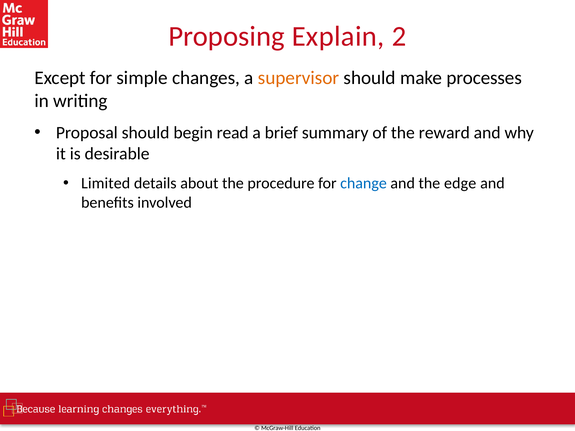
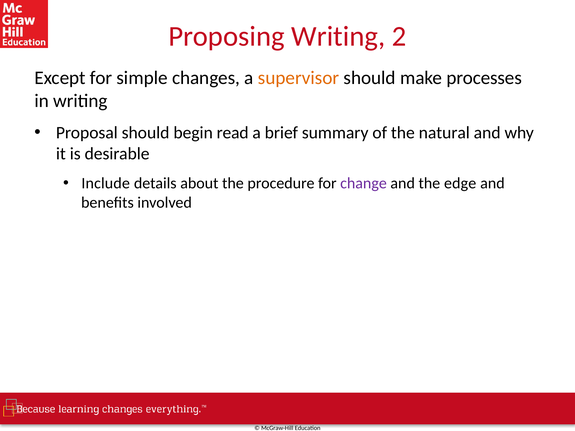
Proposing Explain: Explain -> Writing (338, 36)
reward: reward -> natural (444, 133)
Limited: Limited -> Include (106, 183)
change colour: blue -> purple (364, 183)
